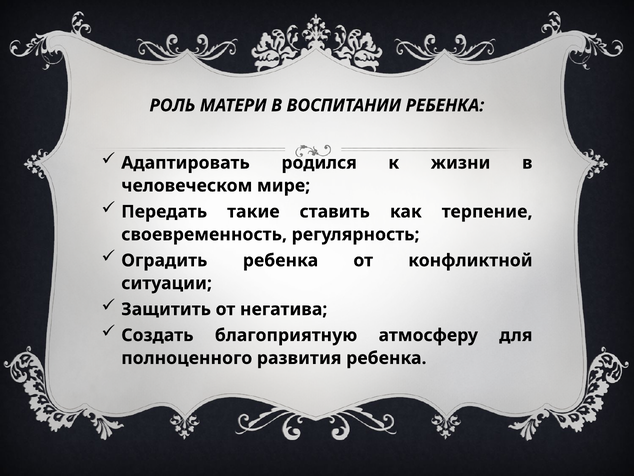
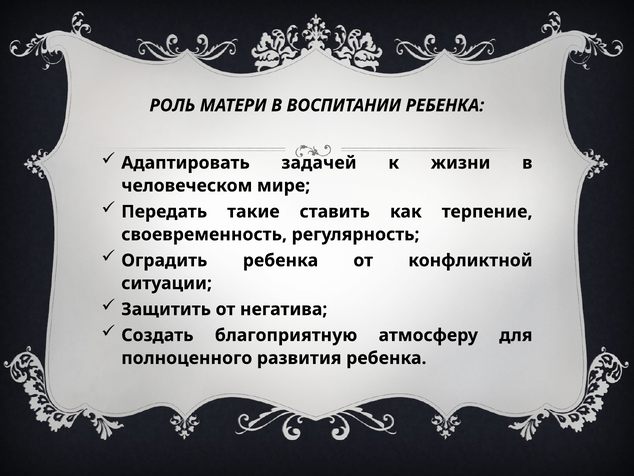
родился: родился -> задачей (319, 163)
